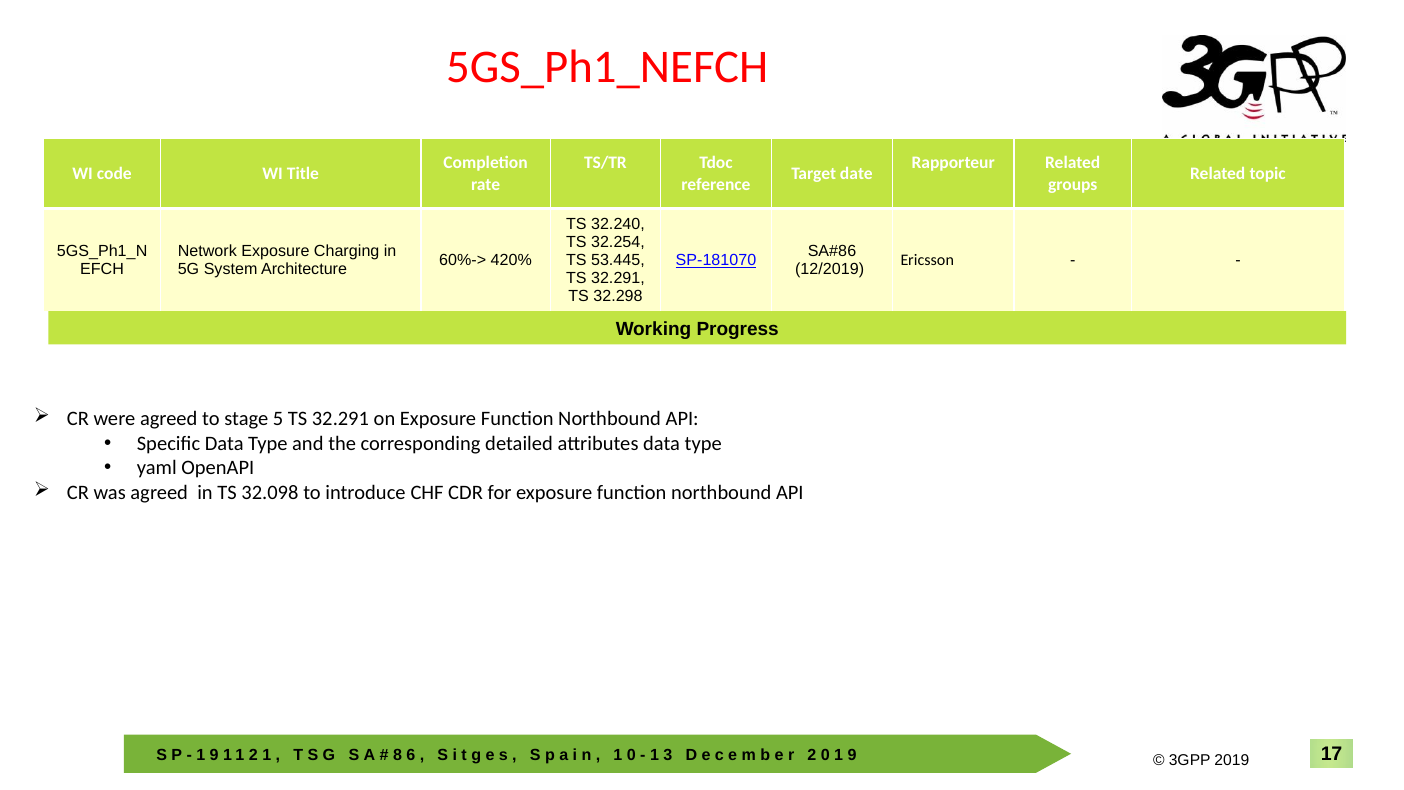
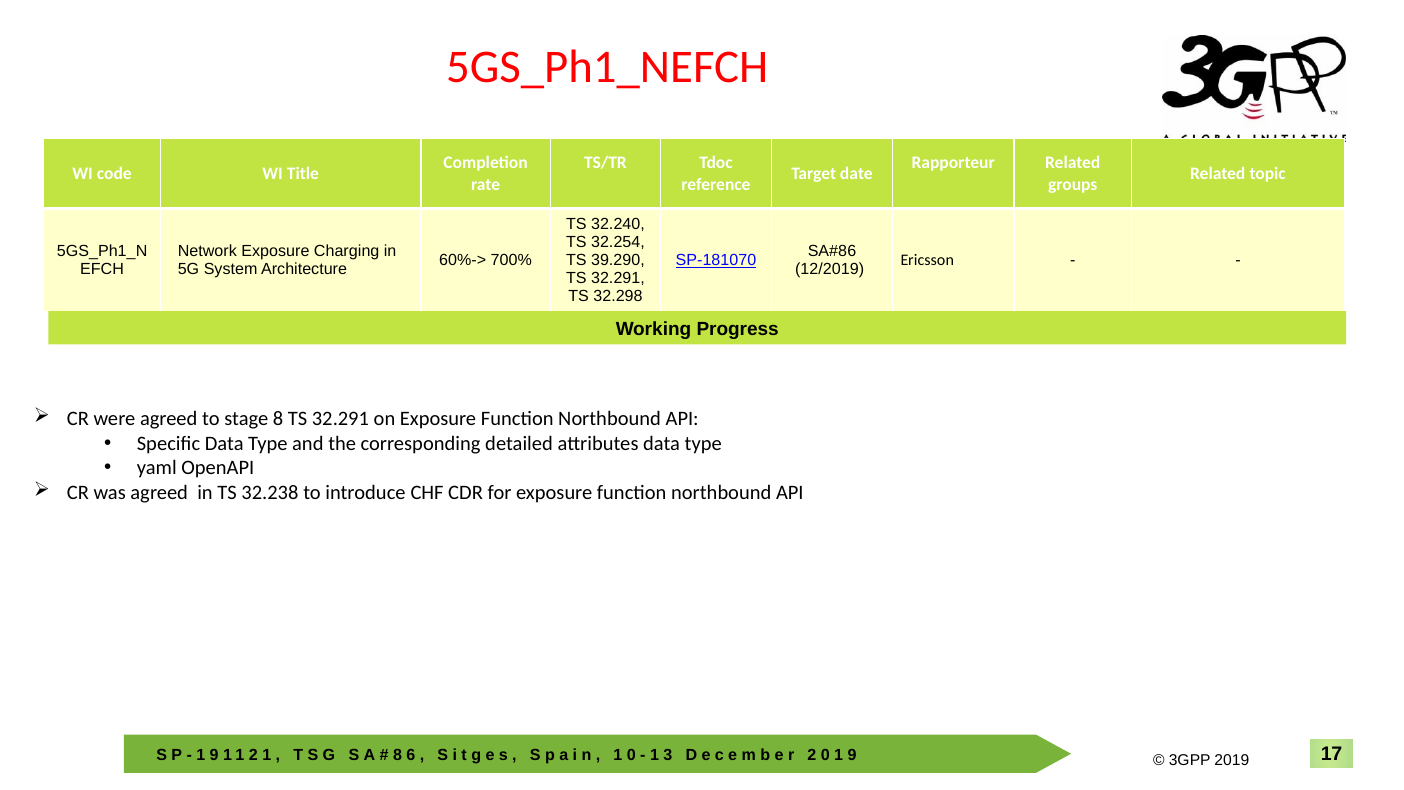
420%: 420% -> 700% (511, 260)
53.445: 53.445 -> 39.290 (618, 260)
stage 5: 5 -> 8 (278, 419)
32.098: 32.098 -> 32.238 (270, 493)
